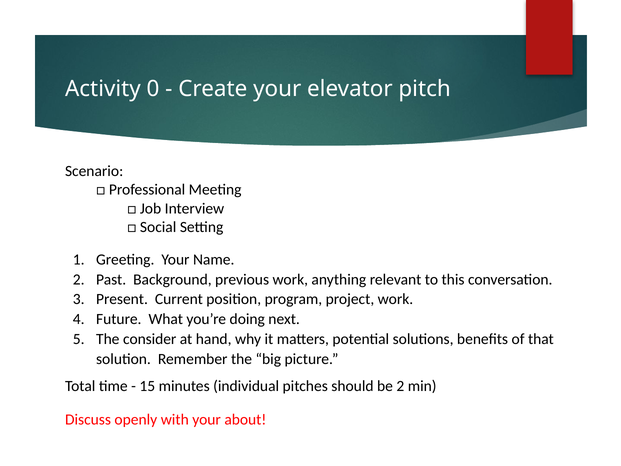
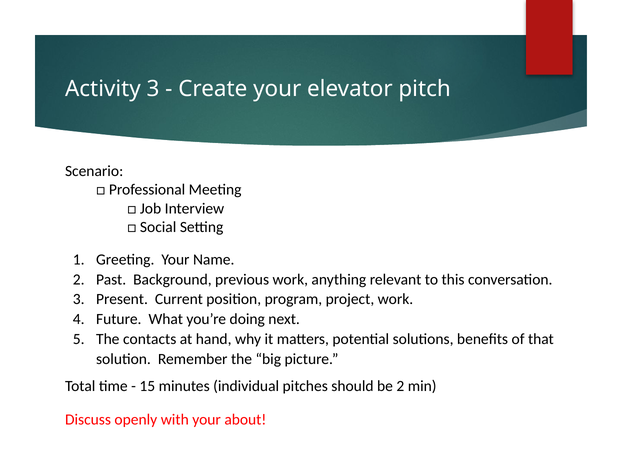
Activity 0: 0 -> 3 (153, 89)
consider: consider -> contacts (150, 339)
